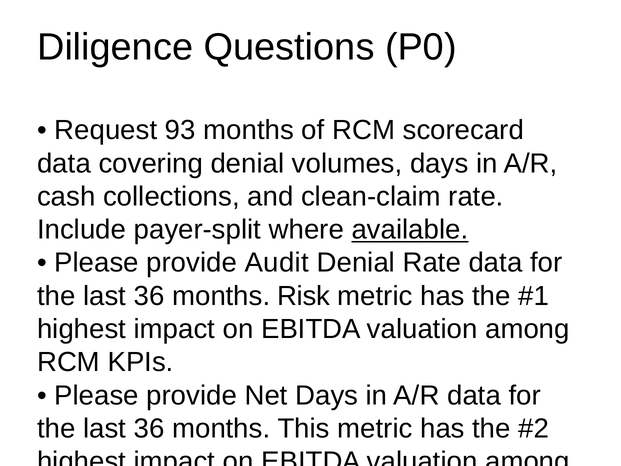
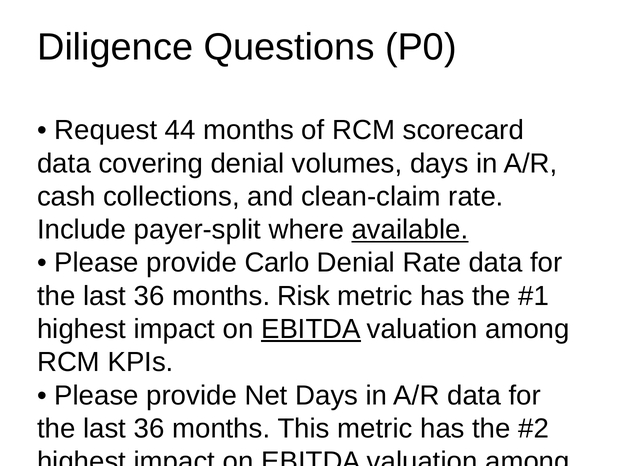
93: 93 -> 44 (180, 130)
Audit: Audit -> Carlo (277, 263)
EBITDA underline: none -> present (311, 329)
